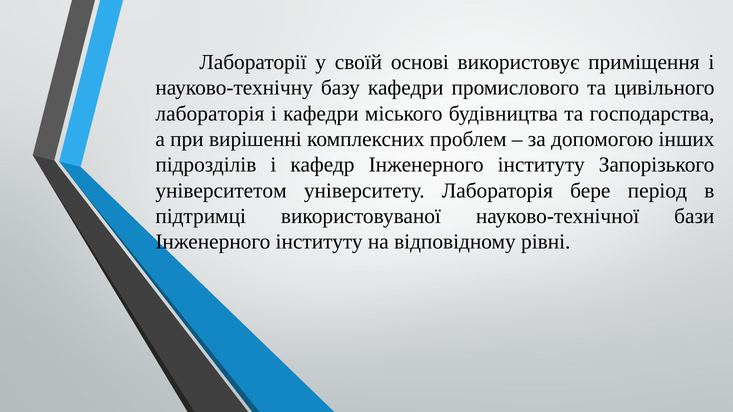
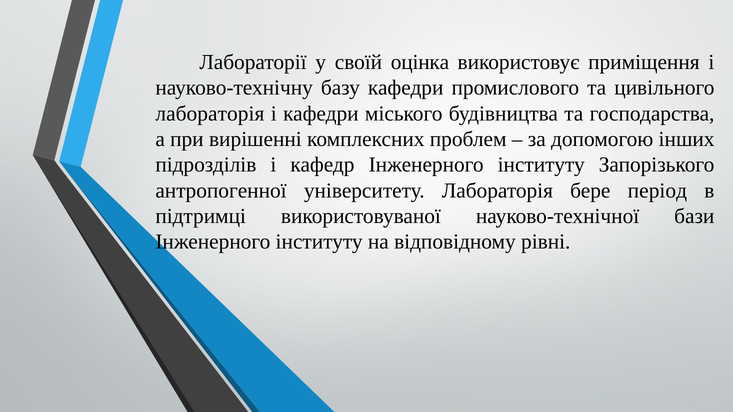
основі: основі -> оцінка (420, 62)
університетом: університетом -> антропогенної (221, 191)
